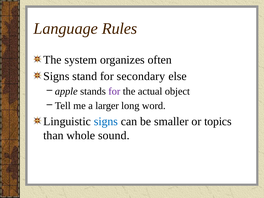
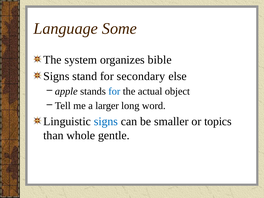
Rules: Rules -> Some (119, 29)
often: often -> bible (160, 60)
for colour: purple -> blue (114, 91)
sound: sound -> gentle (114, 135)
